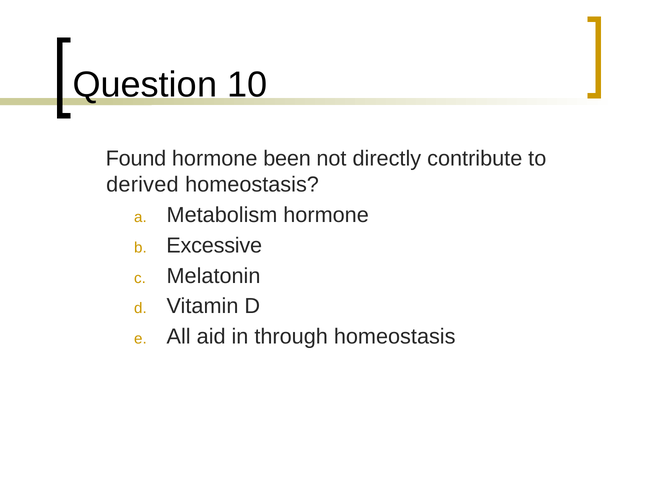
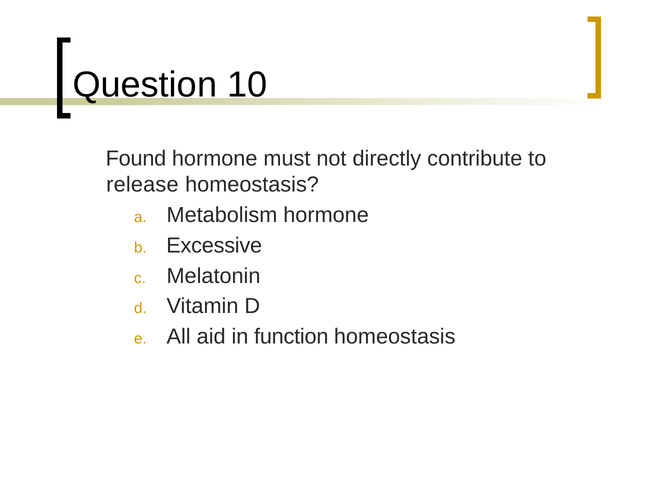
been: been -> must (287, 159)
derived: derived -> release (142, 185)
through: through -> function (291, 336)
